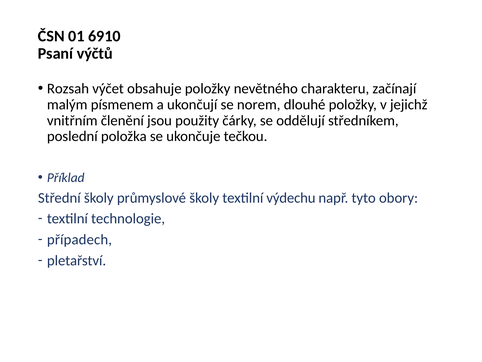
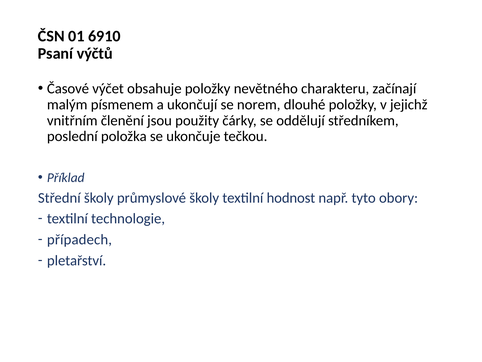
Rozsah: Rozsah -> Časové (68, 89)
výdechu: výdechu -> hodnost (291, 198)
